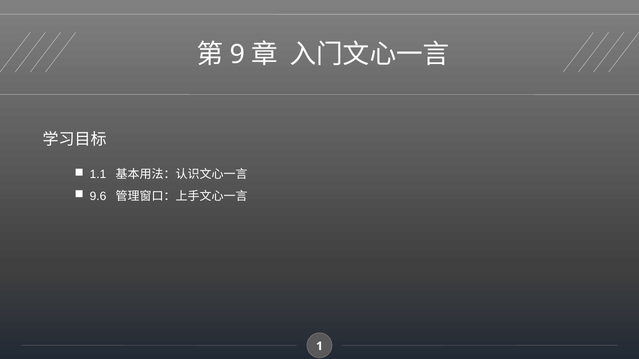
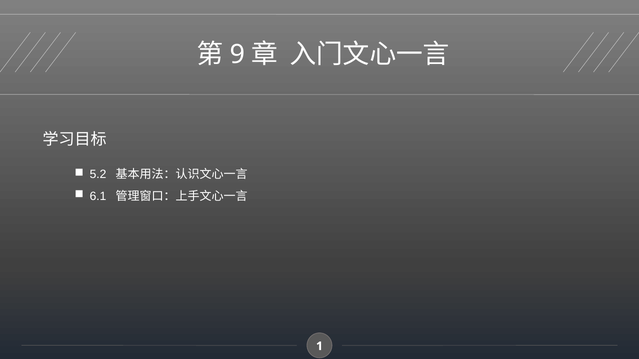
1.1: 1.1 -> 5.2 (98, 175)
9.6: 9.6 -> 6.1 (98, 196)
